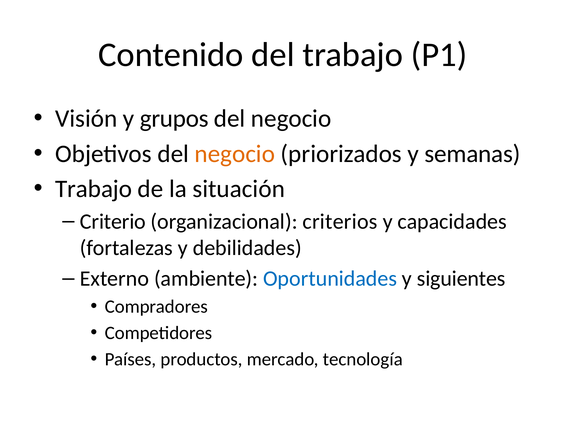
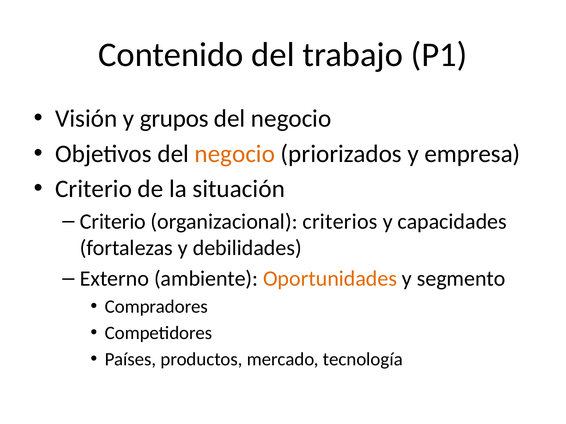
semanas: semanas -> empresa (472, 154)
Trabajo: Trabajo -> Criterio (94, 189)
Oportunidades colour: blue -> orange (330, 279)
siguientes: siguientes -> segmento (461, 279)
